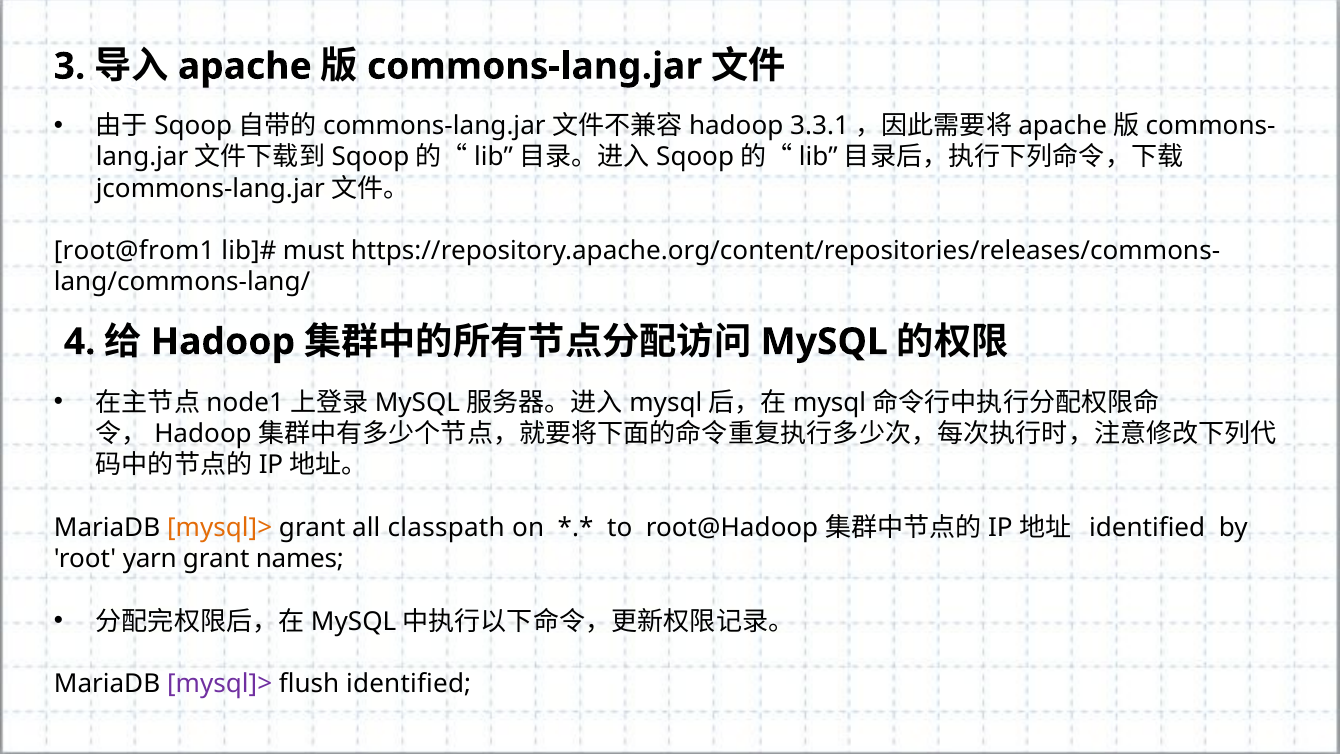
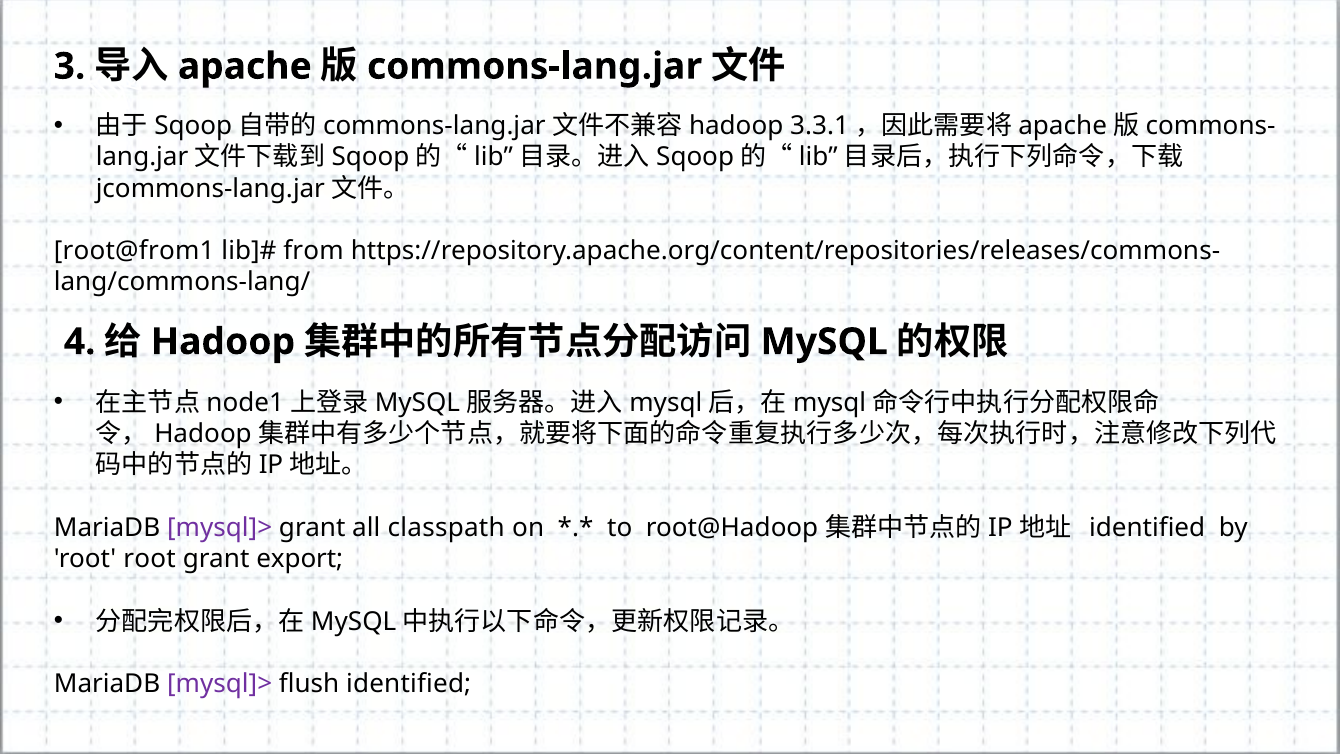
must: must -> from (314, 251)
mysql]> colour: orange -> purple (220, 528)
root yarn: yarn -> root (150, 559)
names: names -> export (300, 559)
